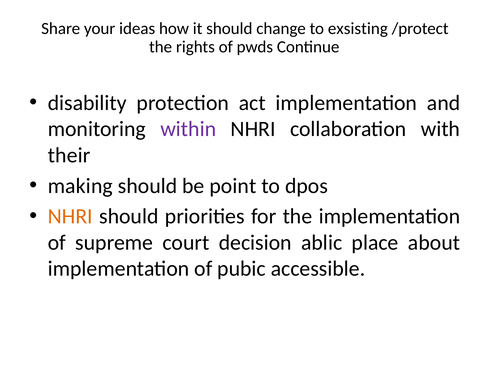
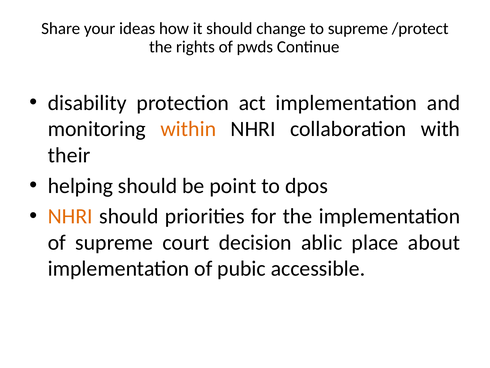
to exsisting: exsisting -> supreme (358, 29)
within colour: purple -> orange (188, 129)
making: making -> helping (80, 186)
